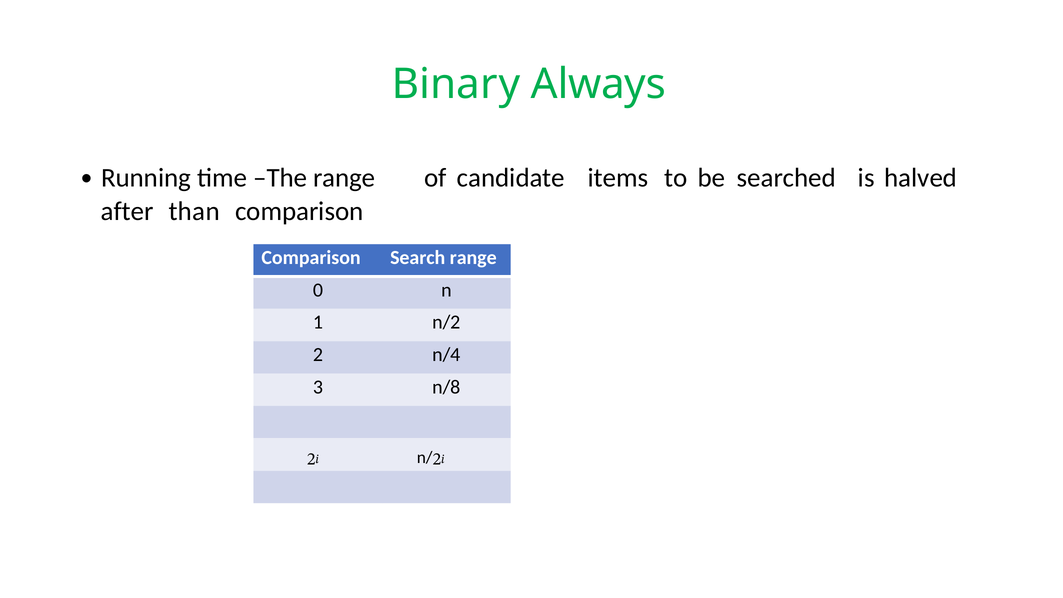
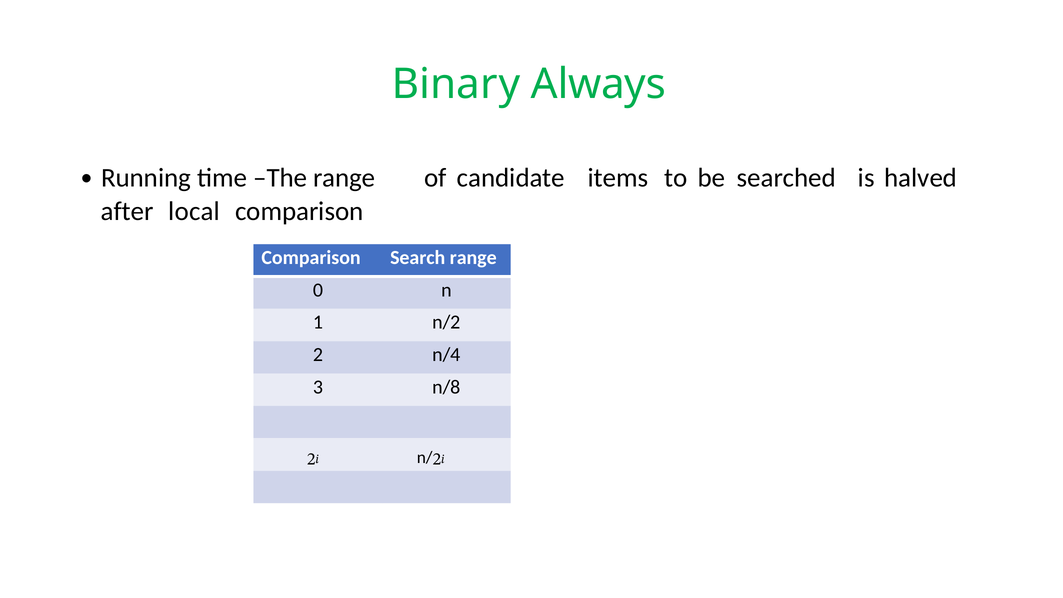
than: than -> local (194, 211)
